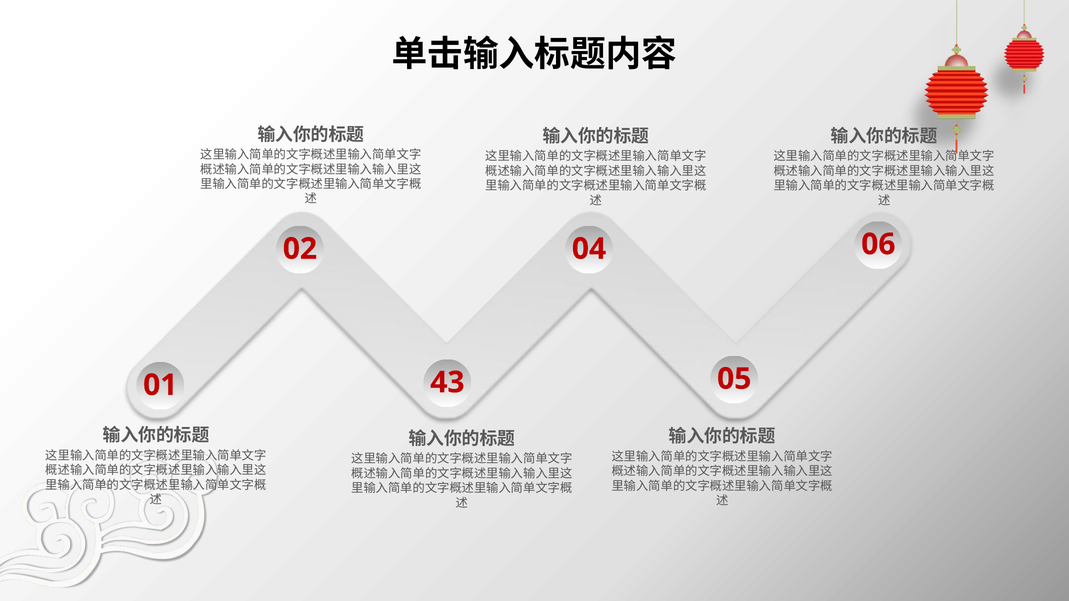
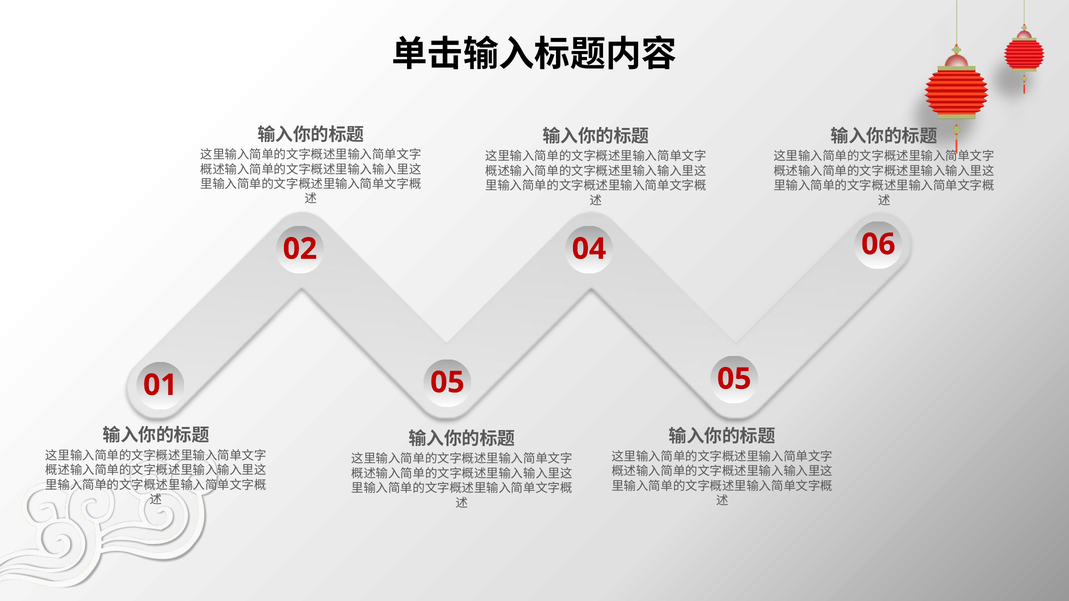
01 43: 43 -> 05 (447, 383)
